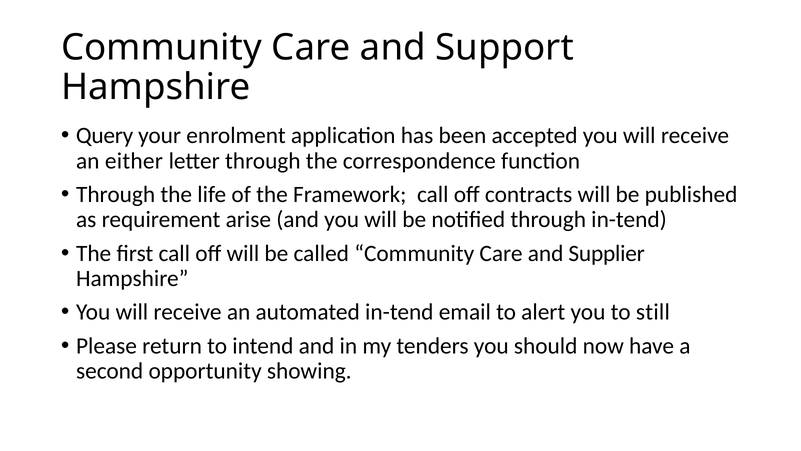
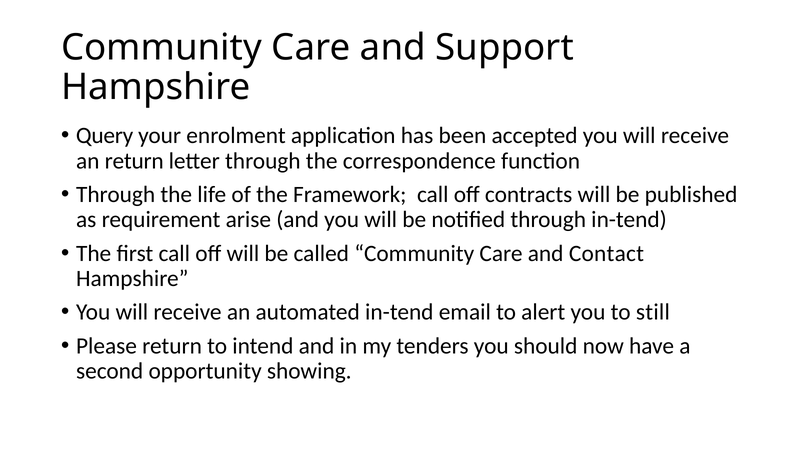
an either: either -> return (134, 161)
Supplier: Supplier -> Contact (606, 253)
